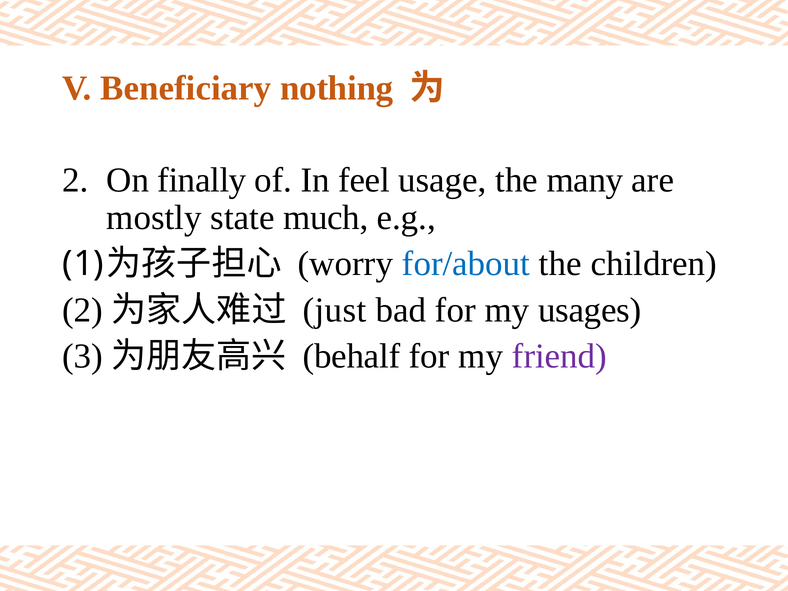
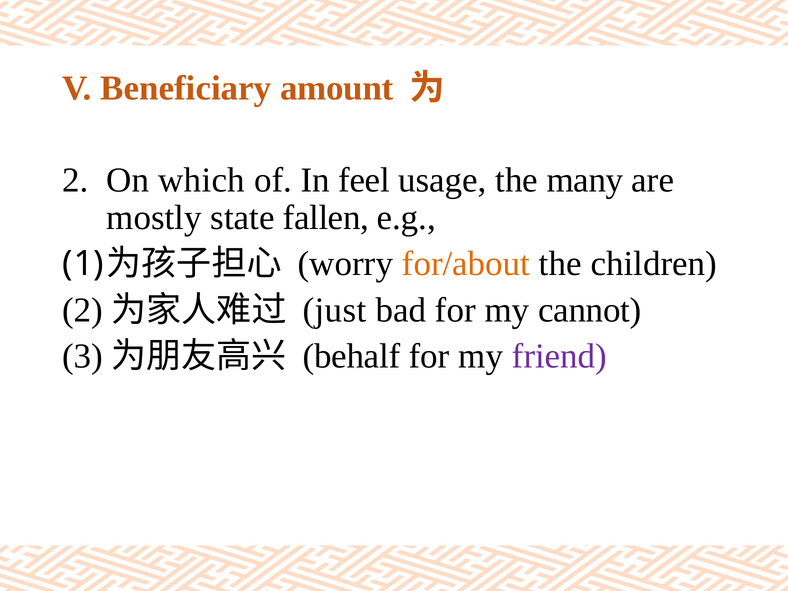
nothing: nothing -> amount (337, 88)
finally: finally -> which (202, 180)
much: much -> fallen (326, 218)
for/about colour: blue -> orange (466, 264)
usages: usages -> cannot (590, 310)
